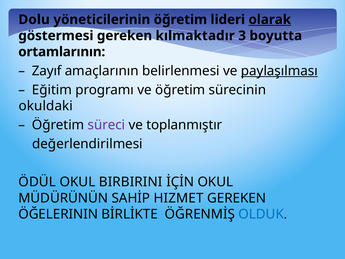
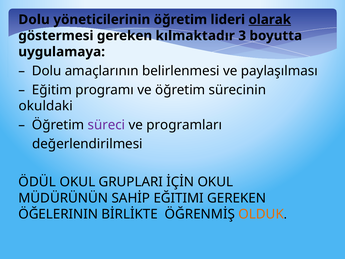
ortamlarının: ortamlarının -> uygulamaya (62, 52)
Zayıf: Zayıf -> Dolu (47, 71)
paylaşılması underline: present -> none (279, 71)
toplanmıştır: toplanmıştır -> programları (184, 125)
BIRBIRINI: BIRBIRINI -> GRUPLARI (131, 182)
HIZMET: HIZMET -> EĞITIMI (179, 198)
OLDUK colour: blue -> orange (261, 214)
